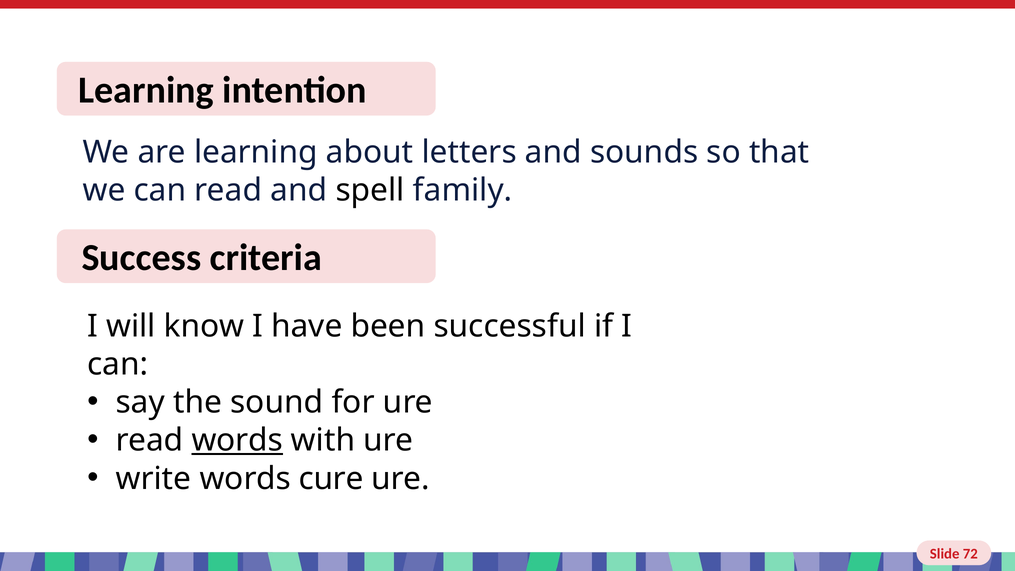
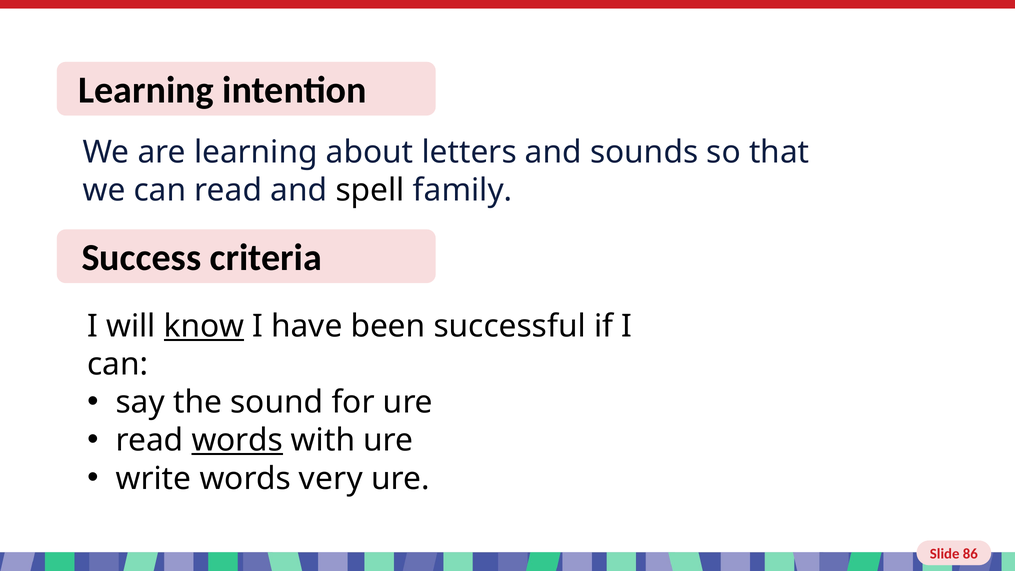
know underline: none -> present (204, 326)
cure: cure -> very (331, 478)
72: 72 -> 86 (970, 554)
